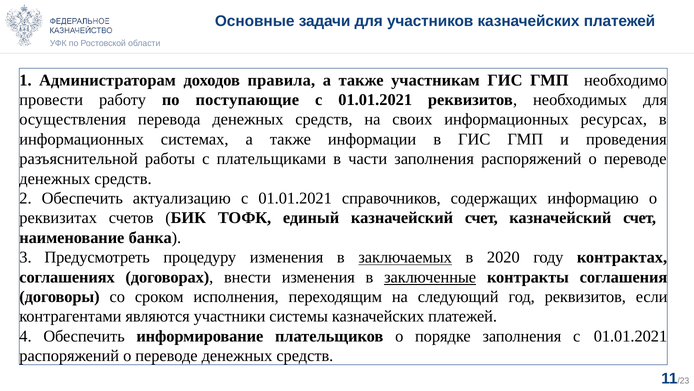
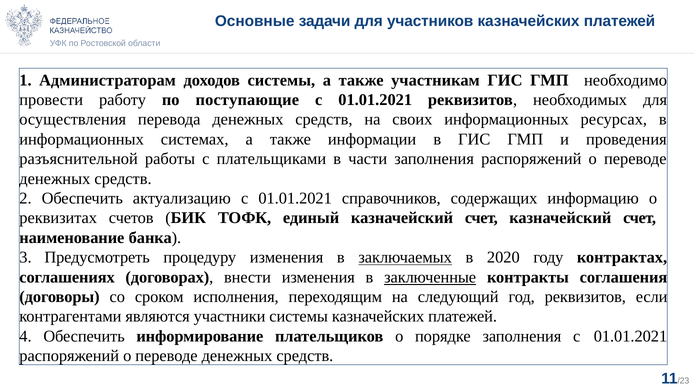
доходов правила: правила -> системы (281, 80)
